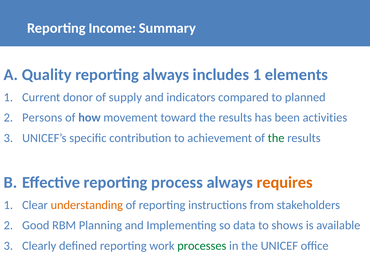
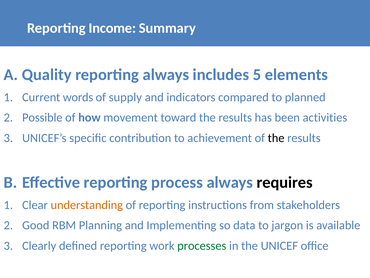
includes 1: 1 -> 5 (257, 75)
donor: donor -> words (78, 97)
Persons: Persons -> Possible (42, 117)
the colour: green -> black (276, 138)
requires colour: orange -> black (285, 182)
shows: shows -> jargon (287, 225)
